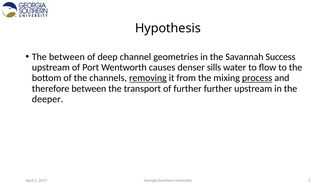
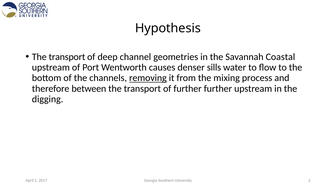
between: between -> transport (67, 57)
Success: Success -> Coastal (280, 57)
process underline: present -> none (257, 78)
deeper: deeper -> digging (48, 99)
